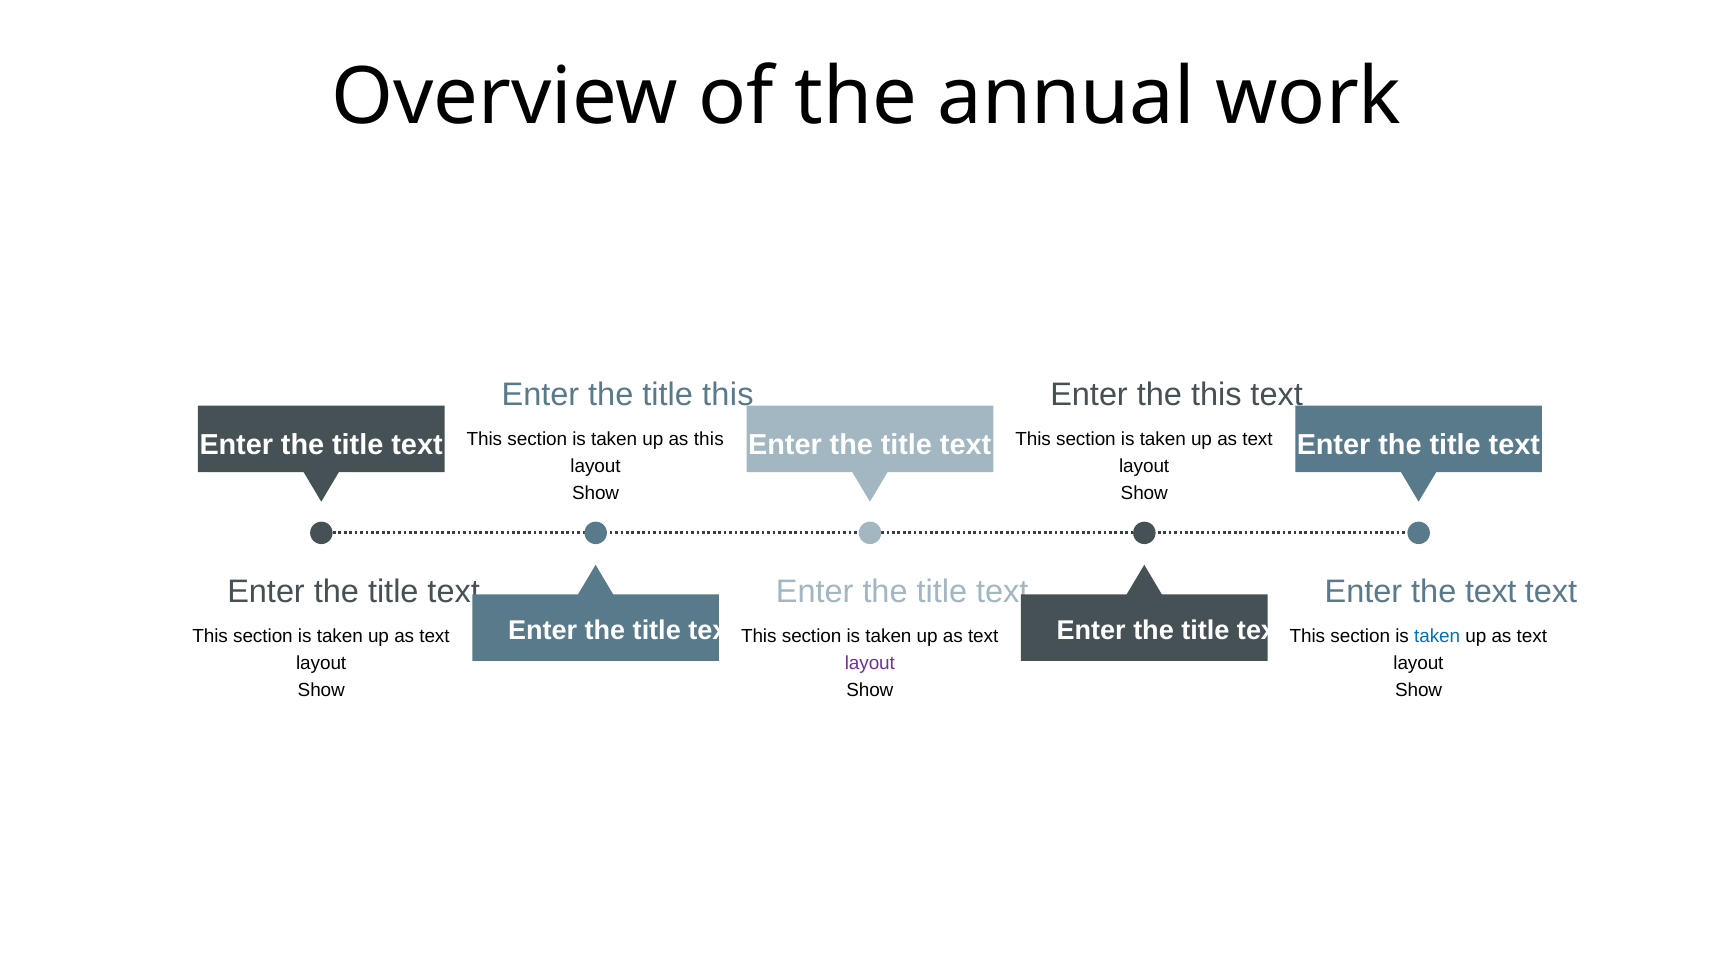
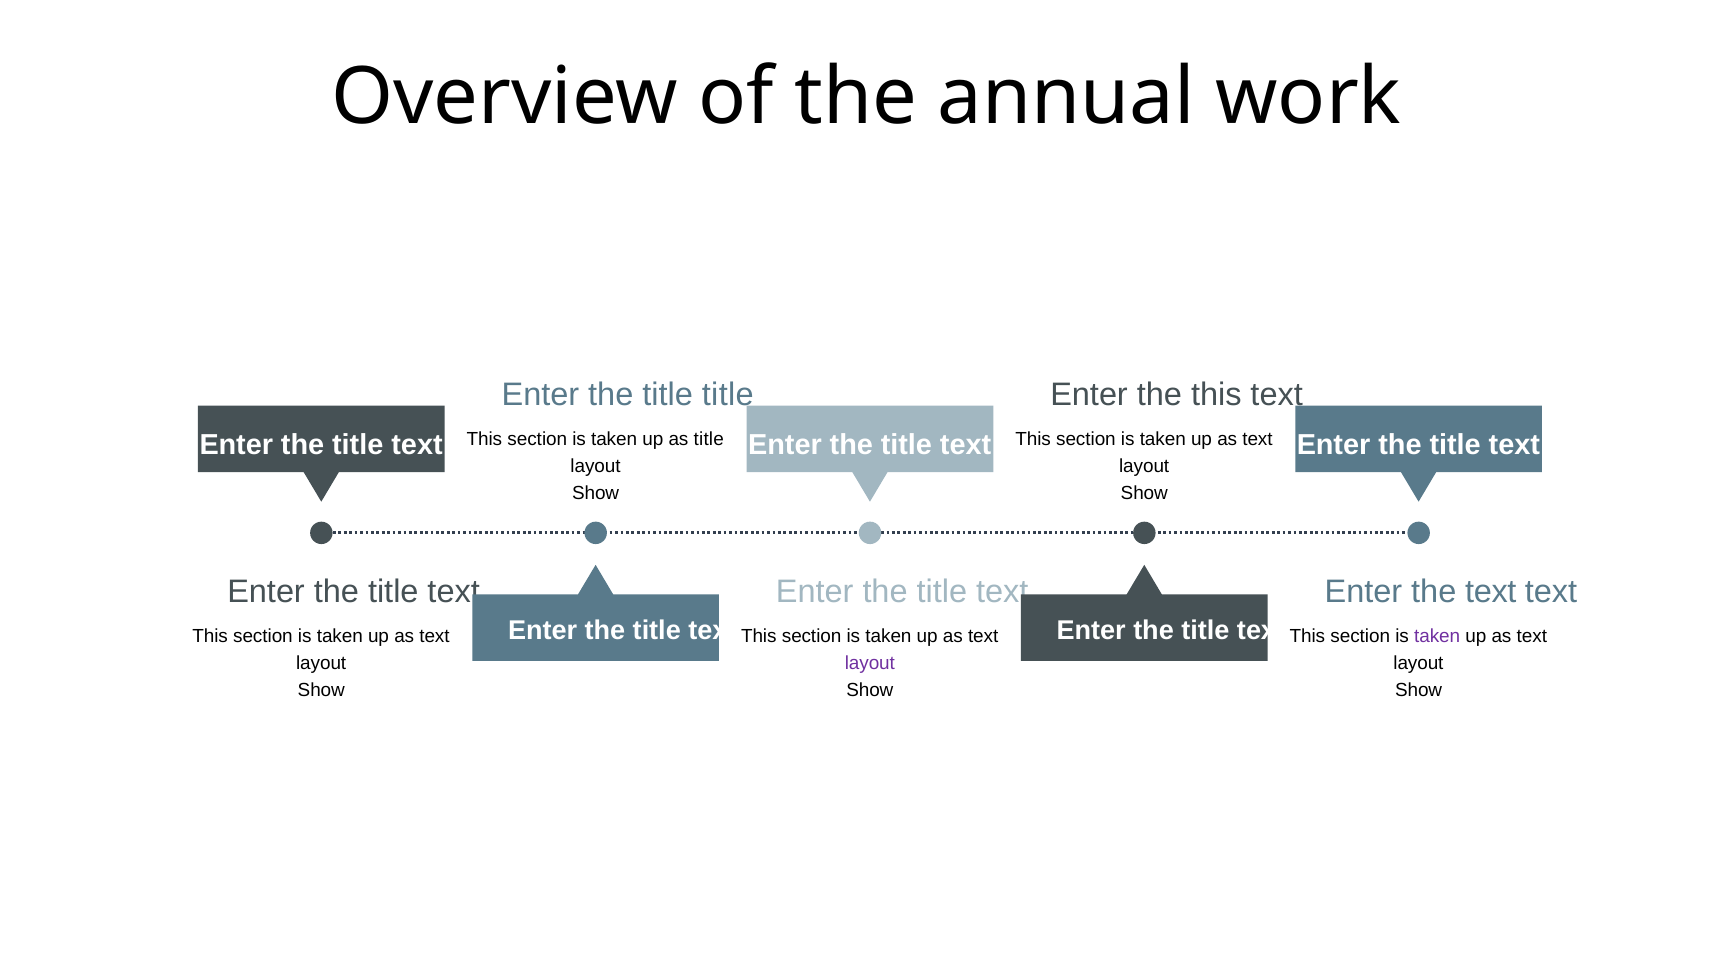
title this: this -> title (728, 395)
as this: this -> title (709, 439)
taken colour: blue -> purple (1437, 636)
